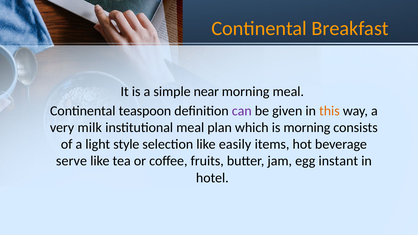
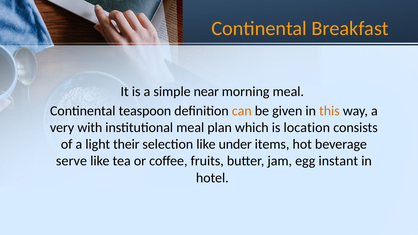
can colour: purple -> orange (242, 111)
milk: milk -> with (90, 128)
is morning: morning -> location (307, 128)
style: style -> their (126, 144)
easily: easily -> under (235, 144)
